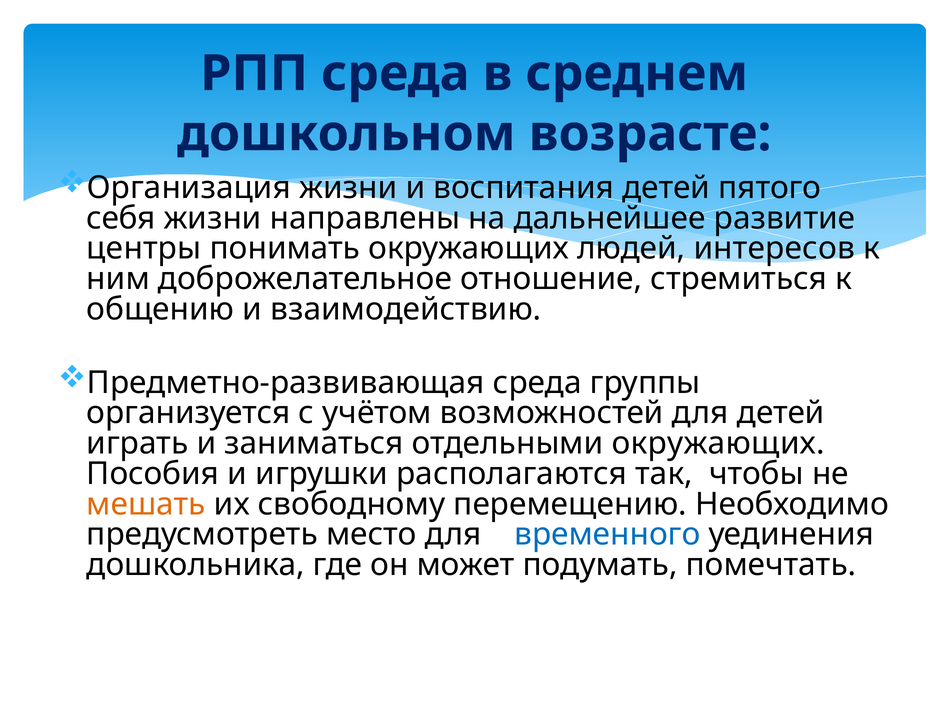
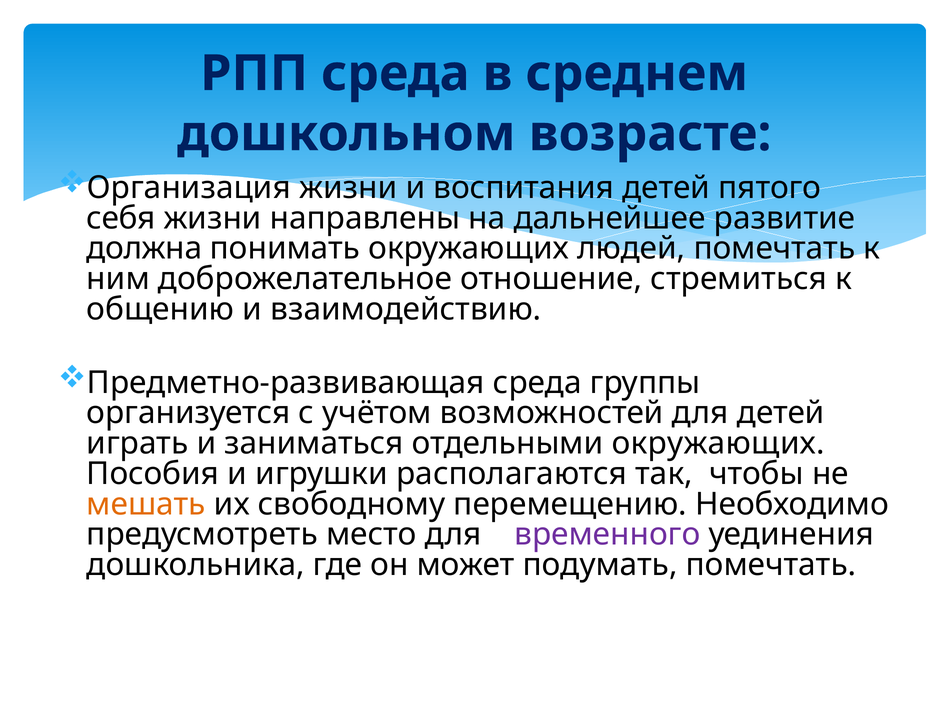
центры: центры -> должна (144, 248)
людей интересов: интересов -> помечтать (774, 248)
временного colour: blue -> purple (607, 534)
